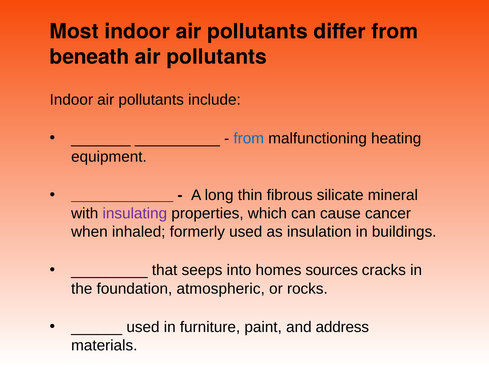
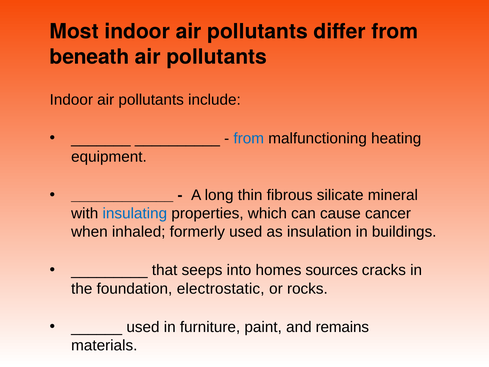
insulating colour: purple -> blue (135, 213)
atmospheric: atmospheric -> electrostatic (221, 288)
address: address -> remains (342, 327)
